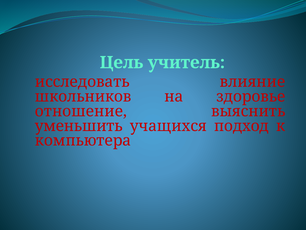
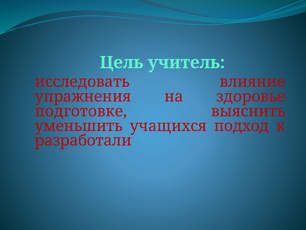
школьников: школьников -> упражнения (83, 96)
отношение: отношение -> подготовке (81, 111)
компьютера: компьютера -> разработали (83, 140)
